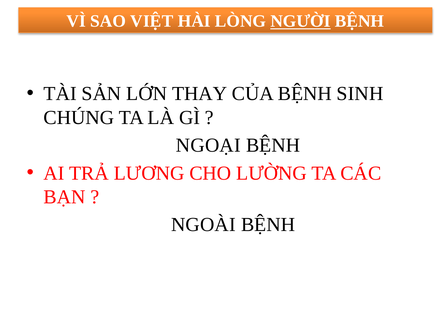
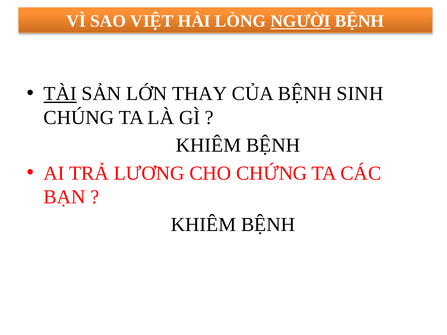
TÀI underline: none -> present (60, 94)
NGOẠI: NGOẠI -> KHIÊM (208, 145)
LƯỜNG: LƯỜNG -> CHỨNG (272, 173)
NGOÀI: NGOÀI -> KHIÊM (204, 225)
